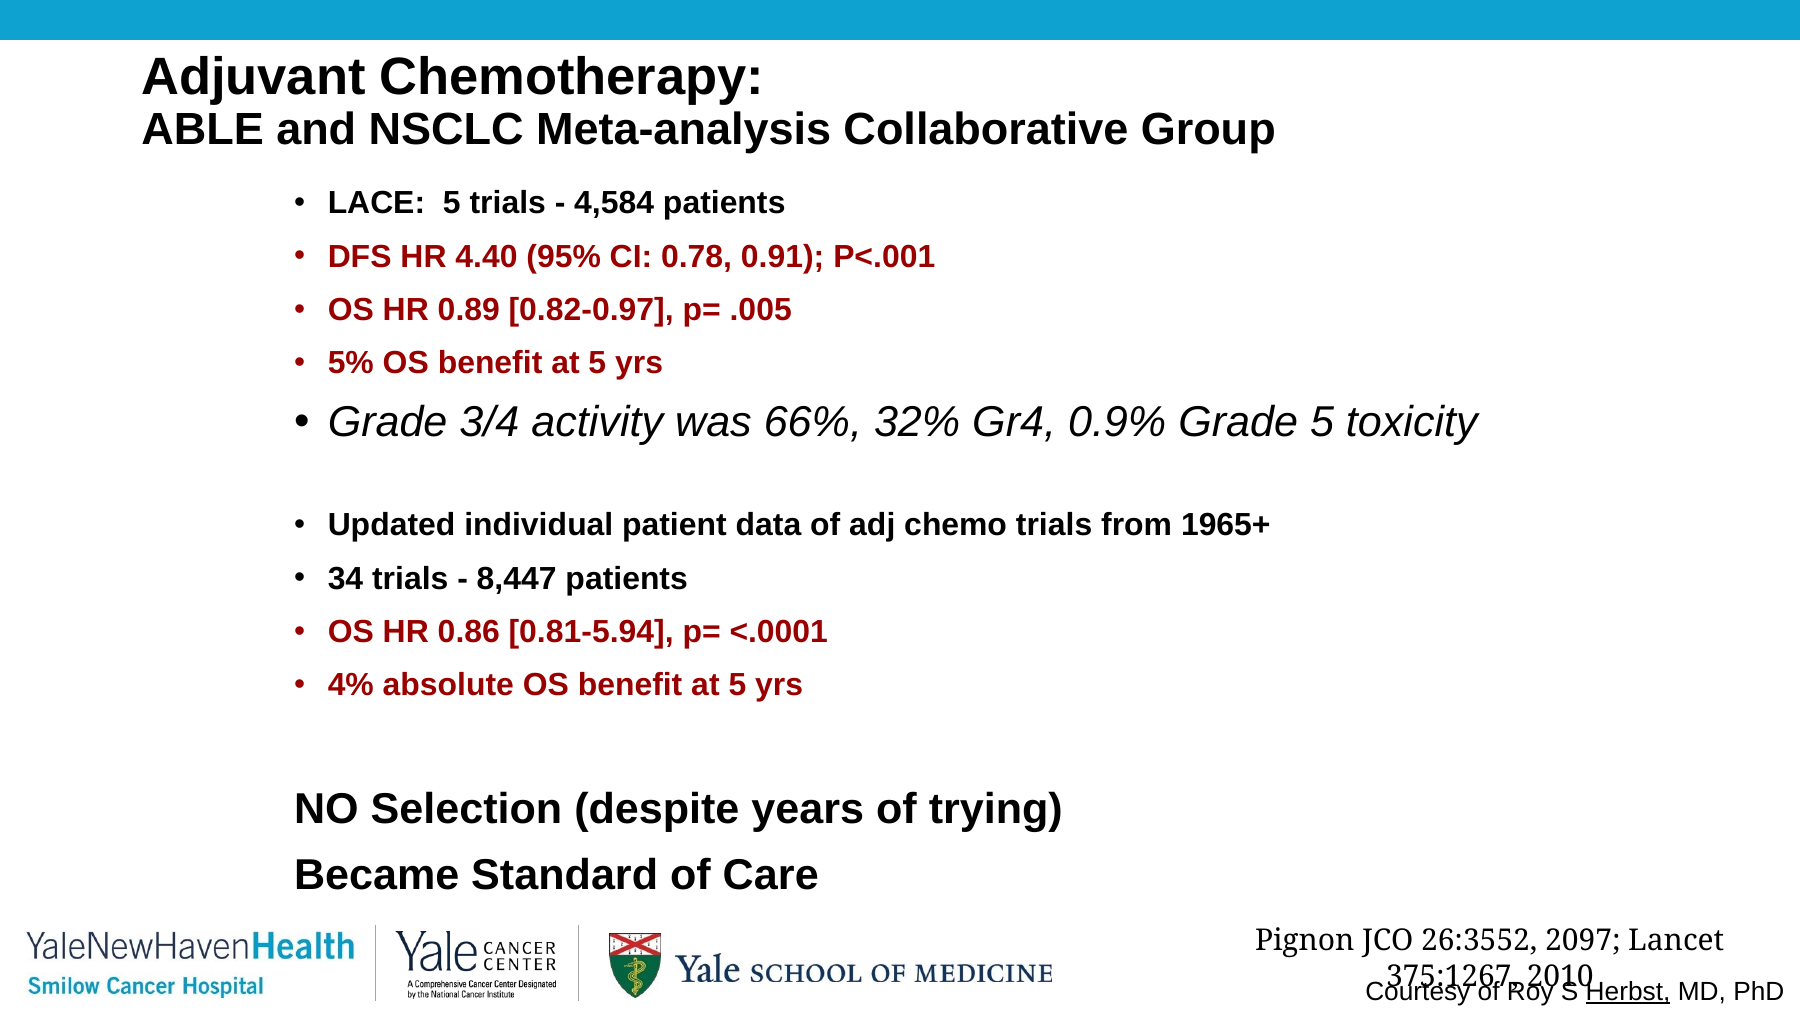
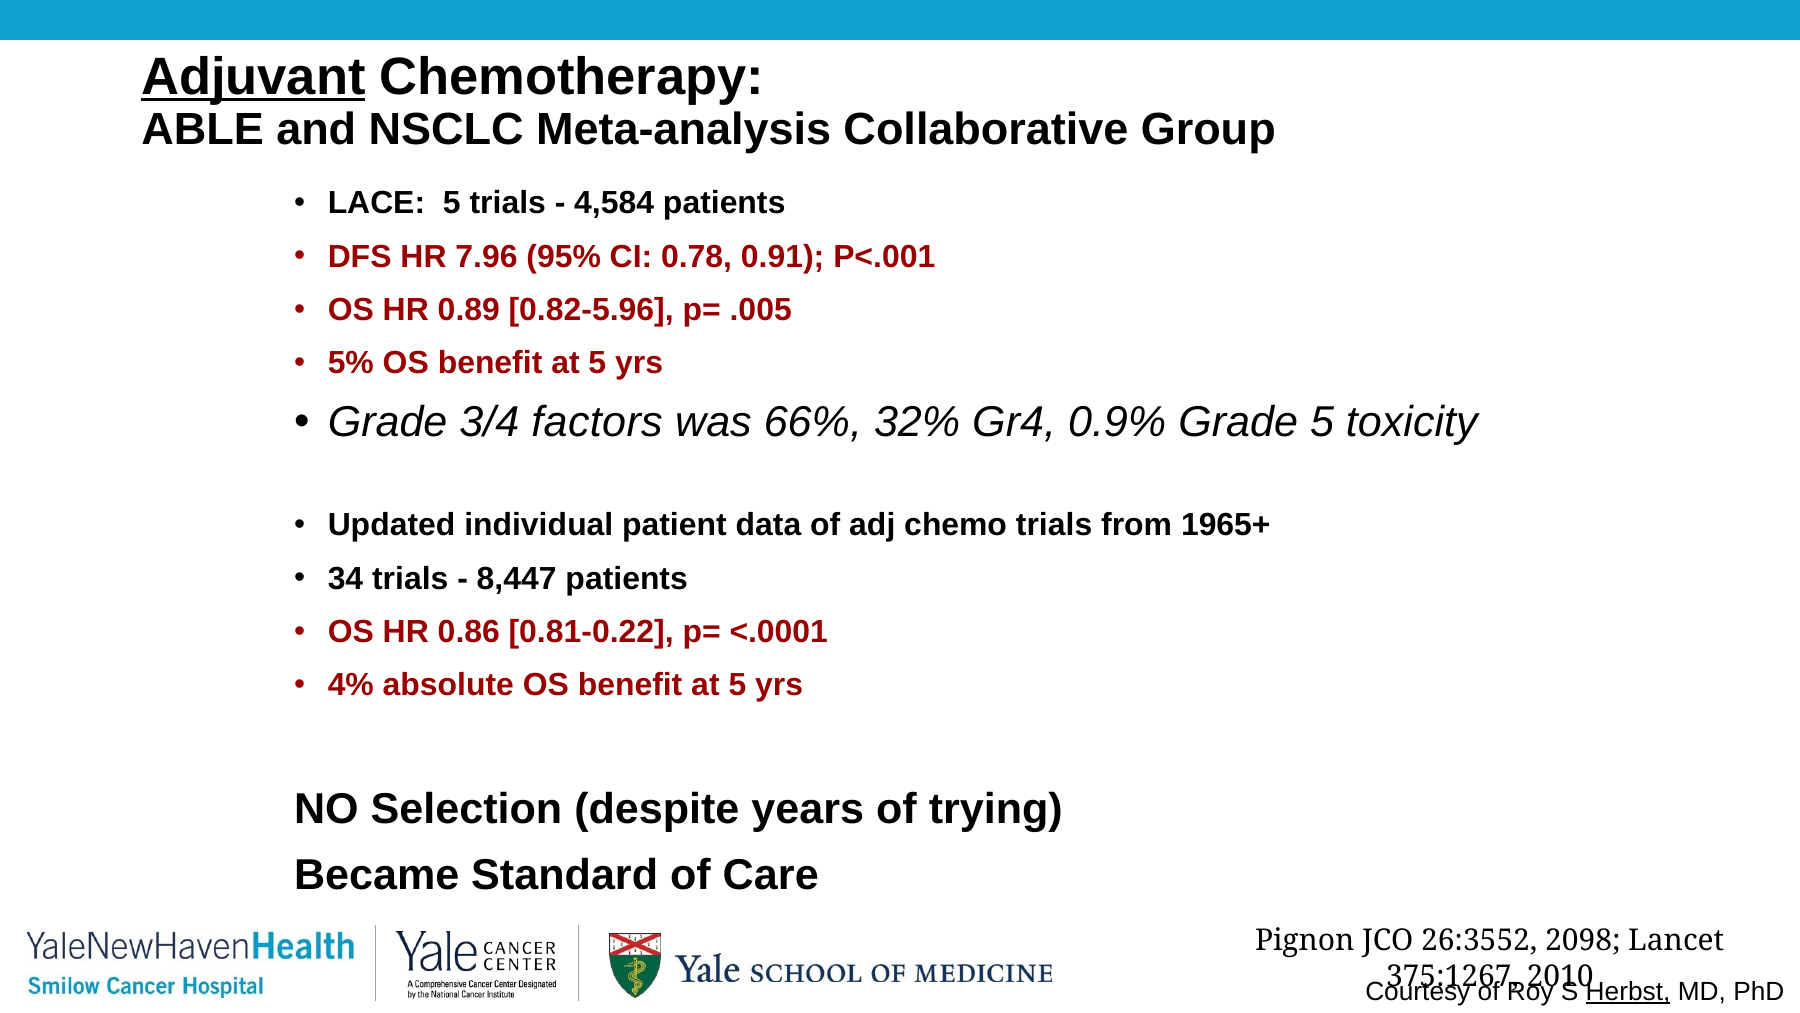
Adjuvant underline: none -> present (253, 77)
4.40: 4.40 -> 7.96 (487, 256)
0.82-0.97: 0.82-0.97 -> 0.82-5.96 (591, 310)
activity: activity -> factors (597, 422)
0.81-5.94: 0.81-5.94 -> 0.81-0.22 (591, 632)
2097: 2097 -> 2098 (1583, 940)
